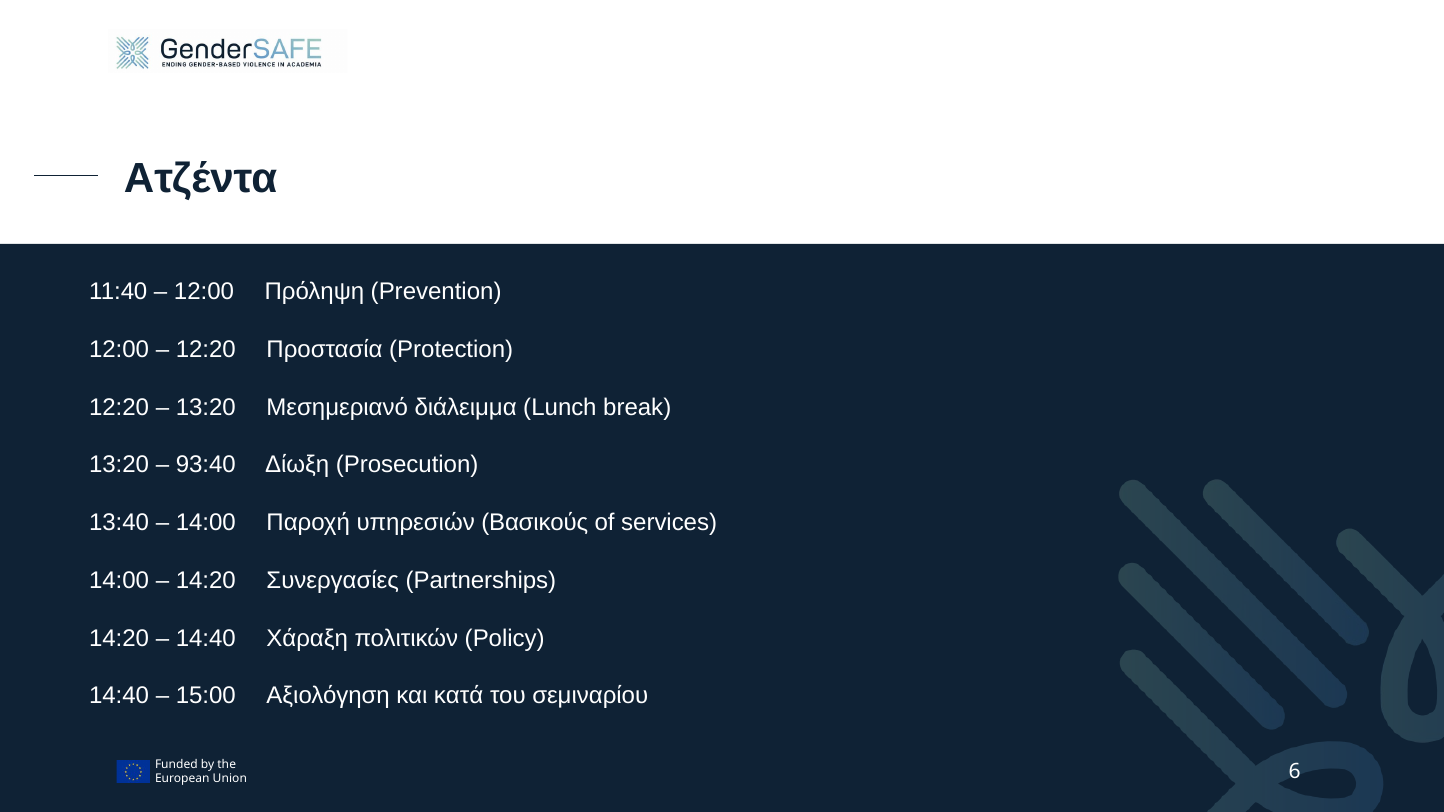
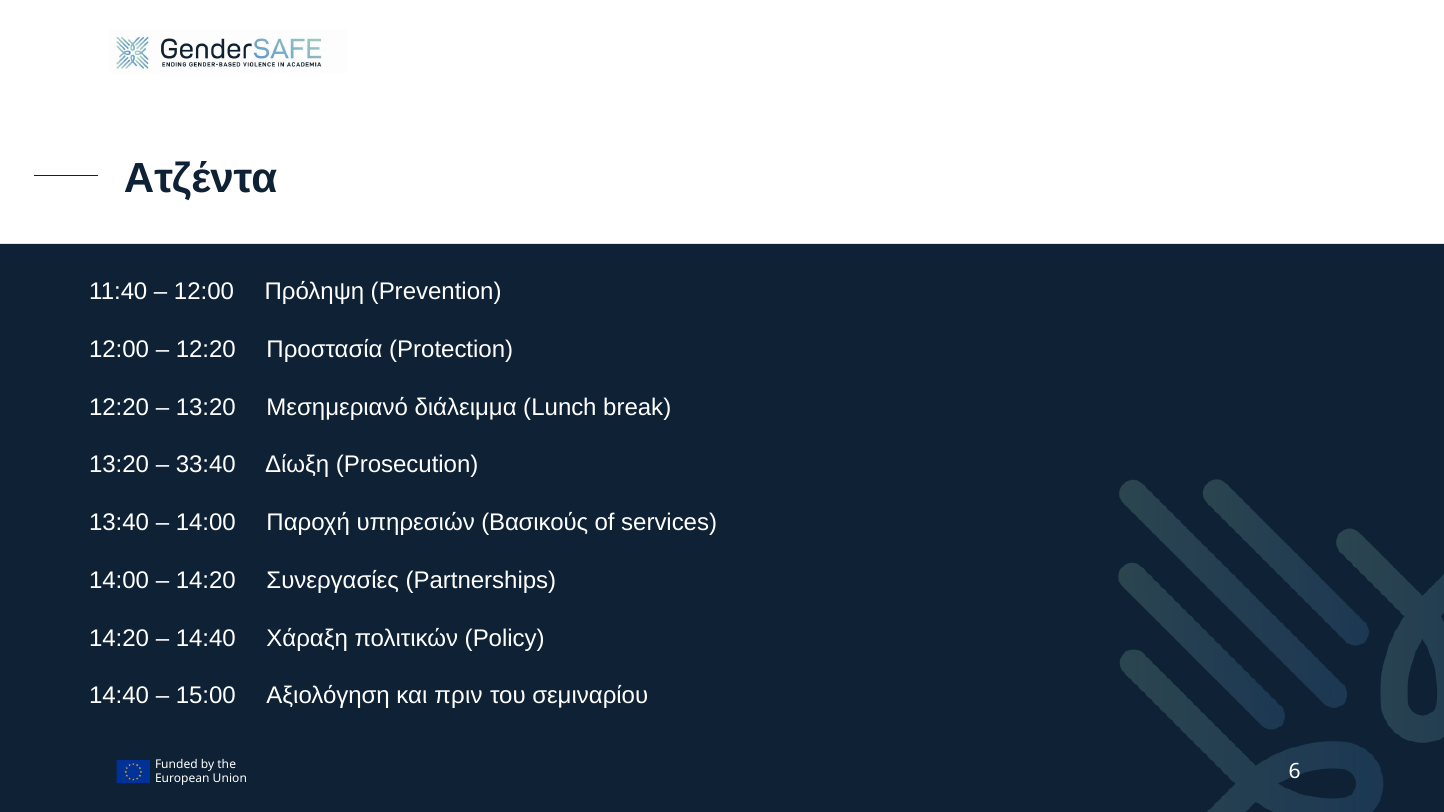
93:40: 93:40 -> 33:40 (206, 465)
κατά: κατά -> πριν (459, 696)
